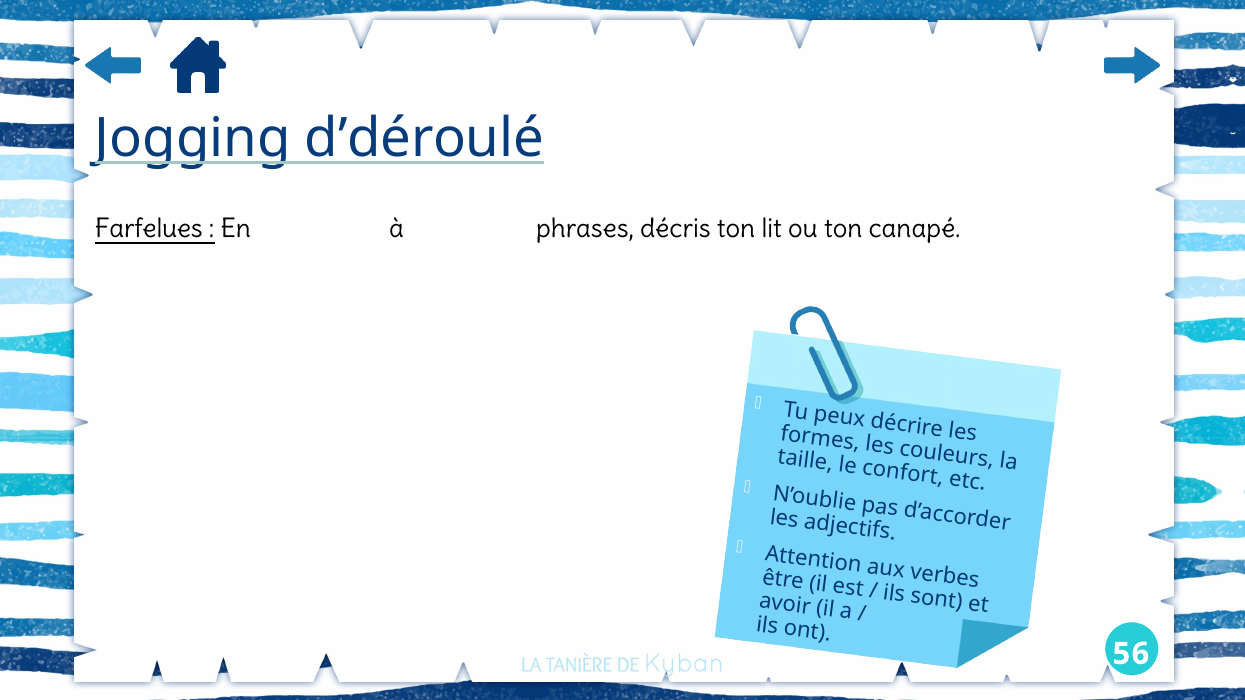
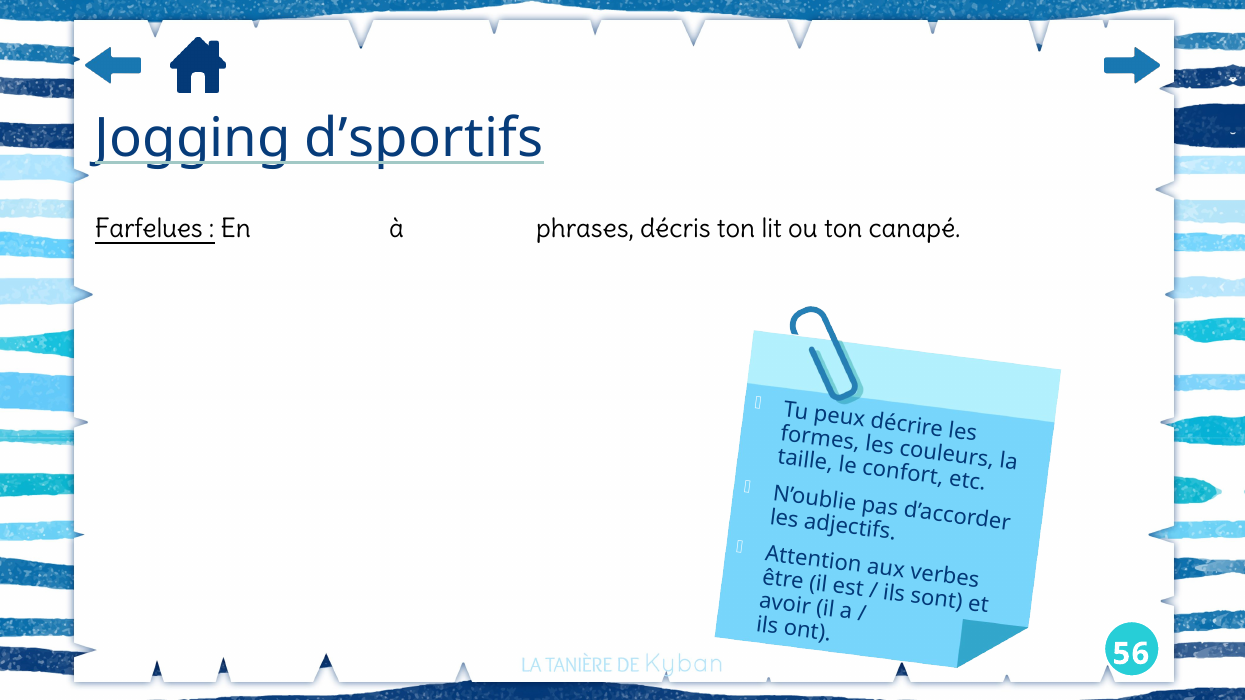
d’déroulé: d’déroulé -> d’sportifs (424, 138)
